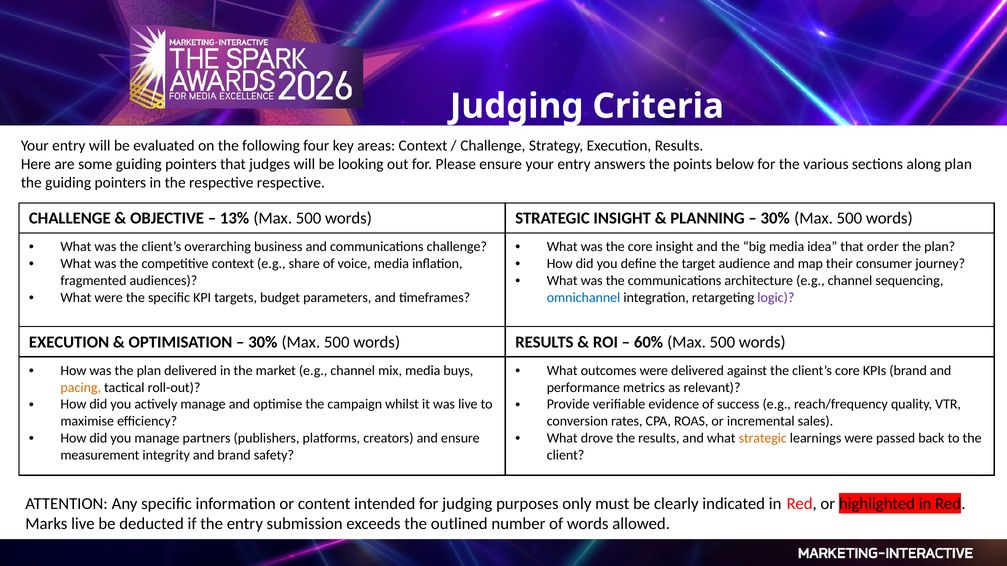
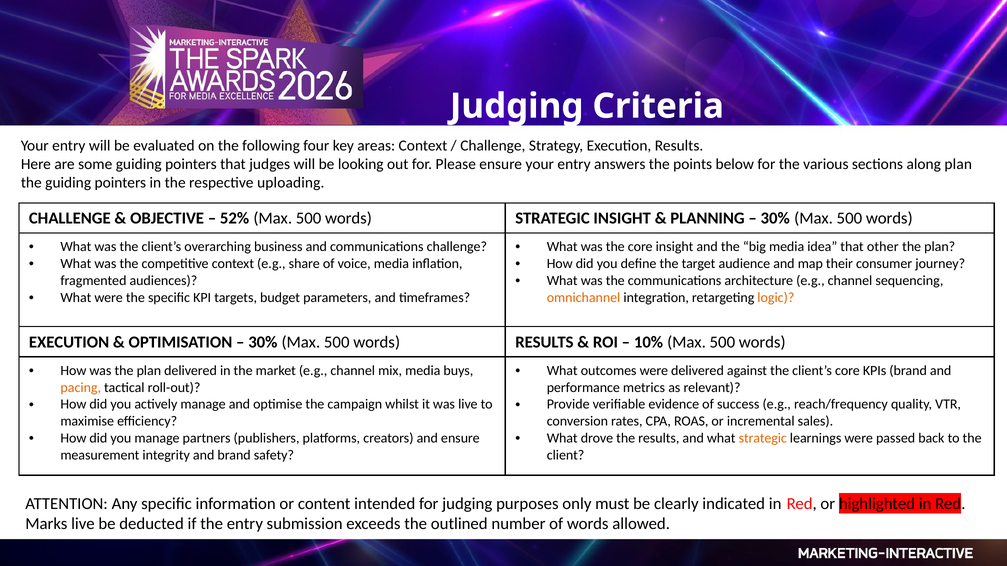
respective respective: respective -> uploading (291, 183)
13%: 13% -> 52% (235, 218)
order: order -> other (883, 247)
omnichannel colour: blue -> orange (584, 298)
logic colour: purple -> orange (776, 298)
60%: 60% -> 10% (648, 342)
